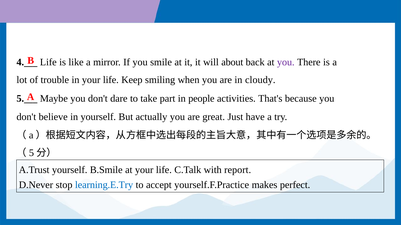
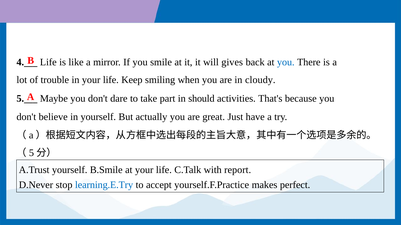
about: about -> gives (232, 62)
you colour: purple -> blue (286, 62)
people: people -> should (201, 99)
